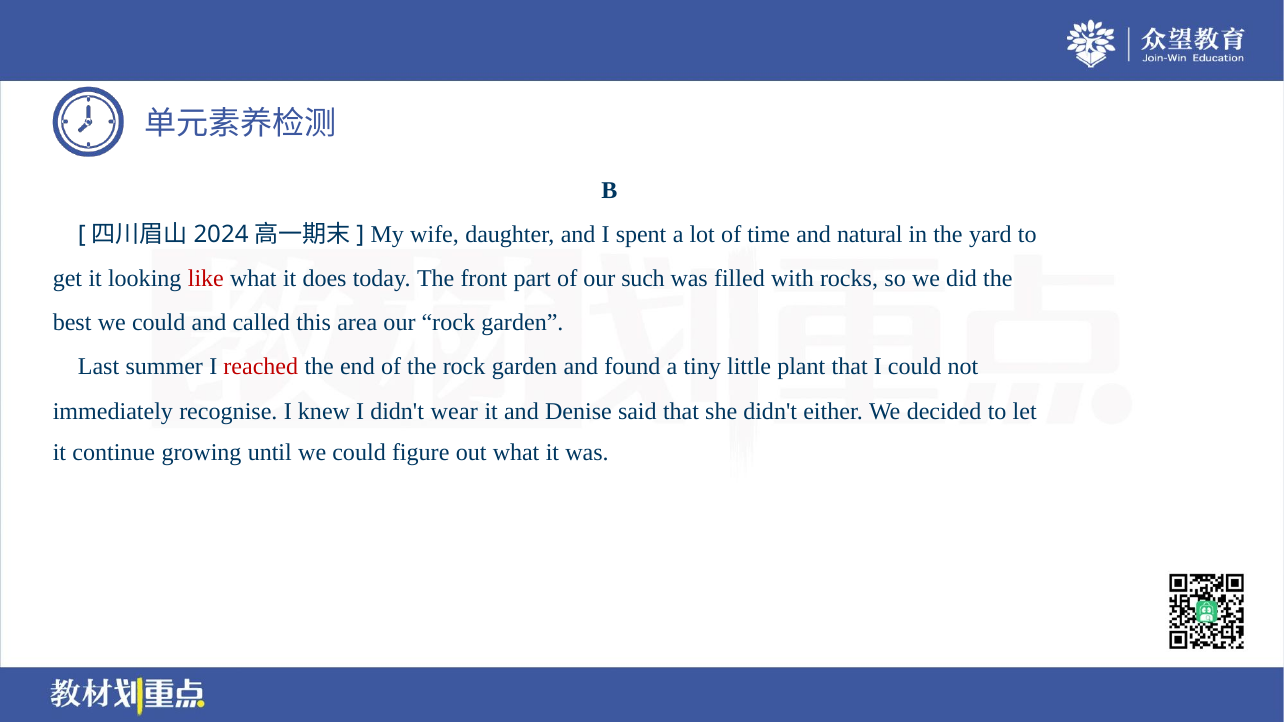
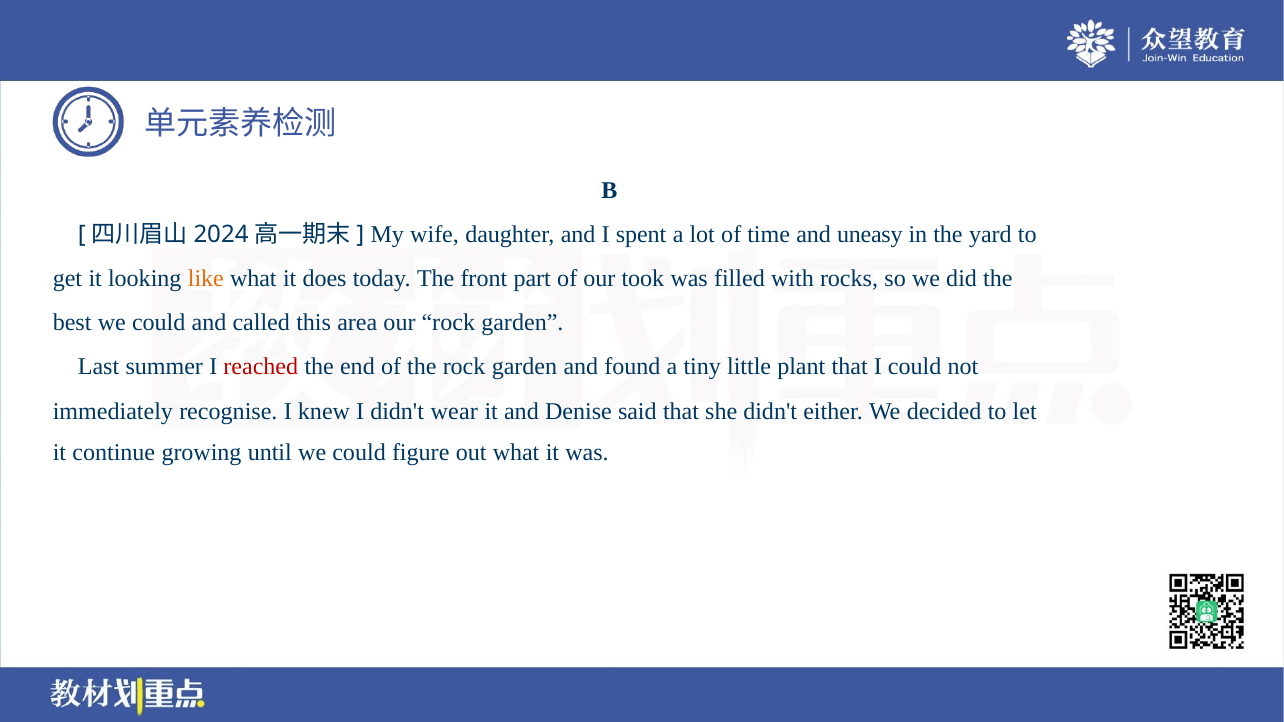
natural: natural -> uneasy (870, 235)
like colour: red -> orange (206, 279)
such: such -> took (643, 279)
